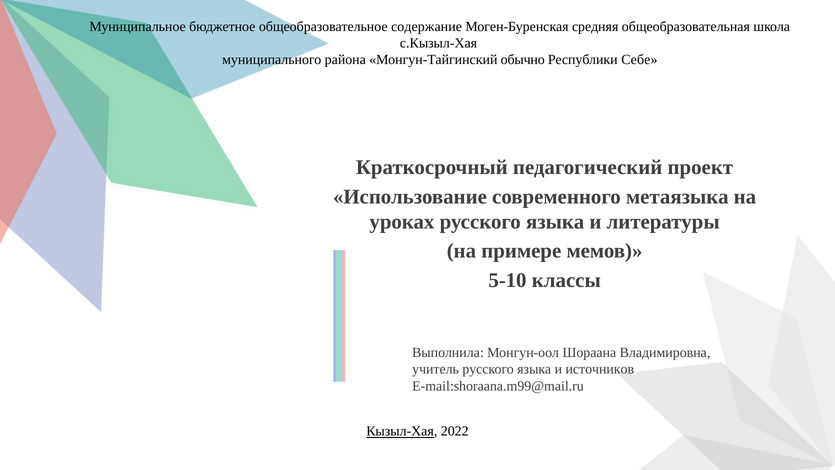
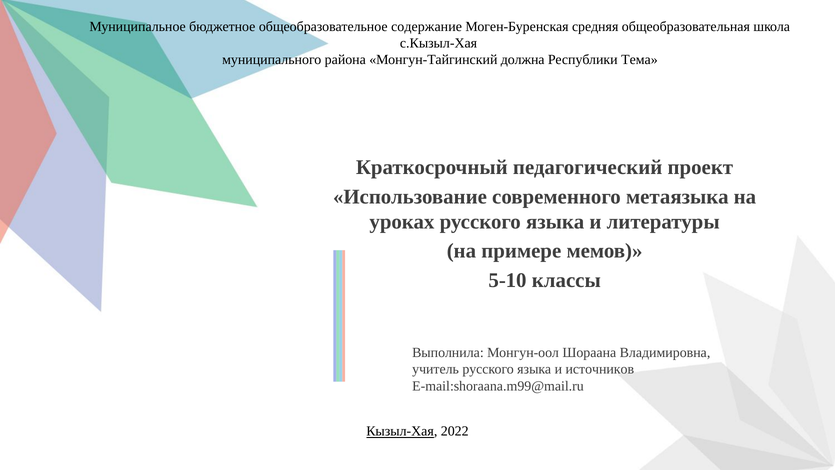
обычно: обычно -> должна (523, 60)
Себе: Себе -> Тема (639, 60)
